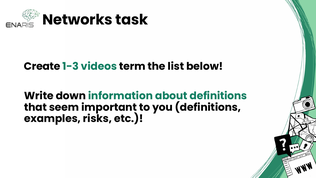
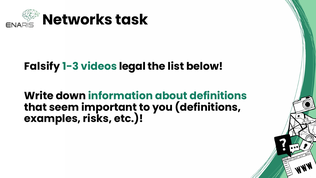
Create: Create -> Falsify (42, 66)
term: term -> legal (132, 66)
